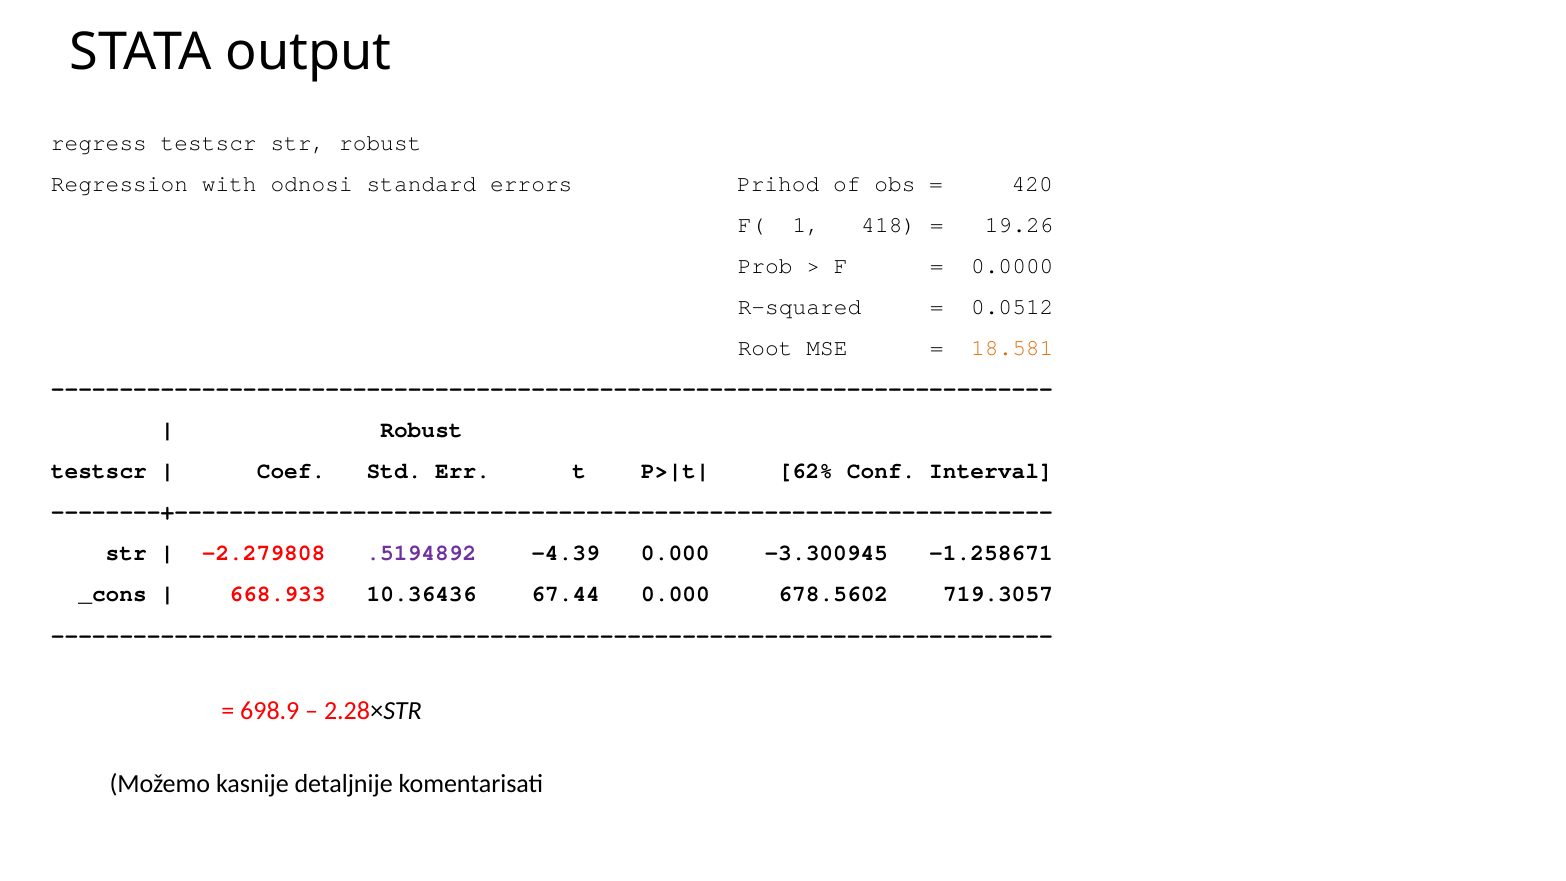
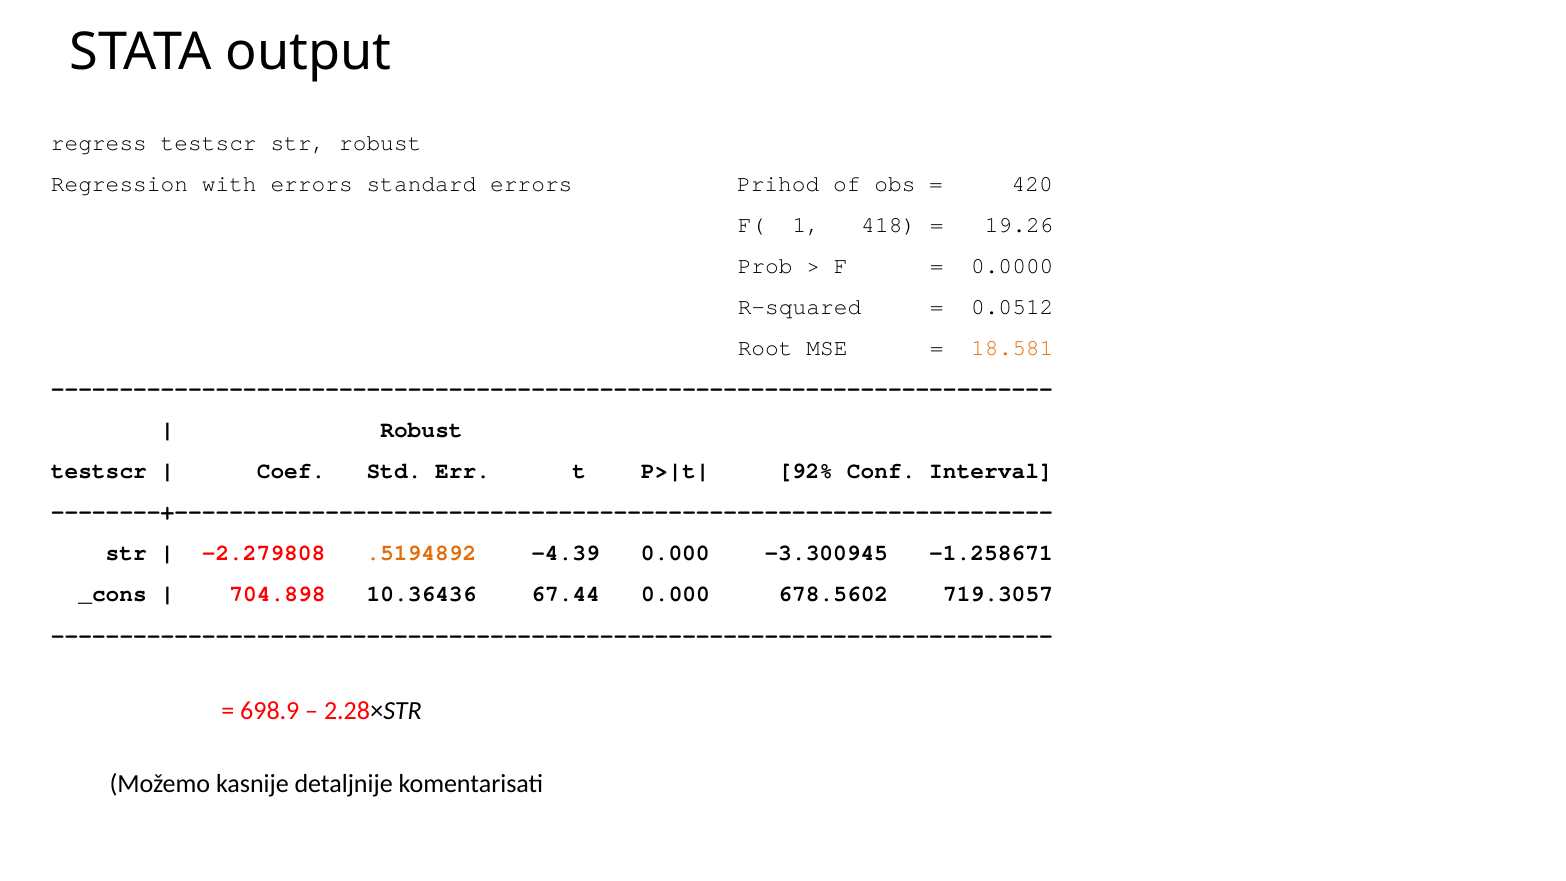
with odnosi: odnosi -> errors (312, 184)
62%: 62% -> 92% (806, 471)
.5194892 colour: purple -> orange (421, 553)
668.933: 668.933 -> 704.898 (277, 594)
